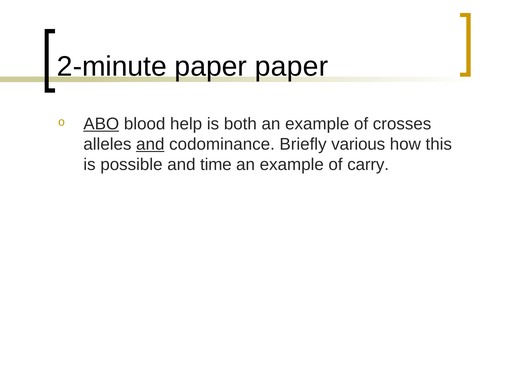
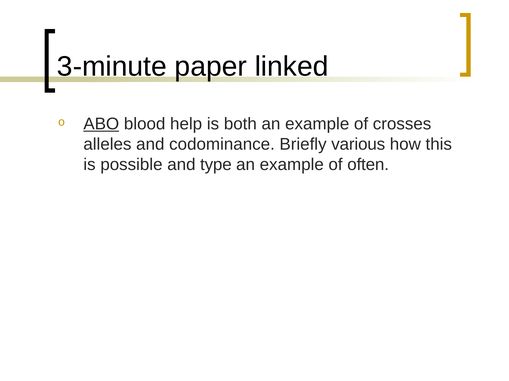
2-minute: 2-minute -> 3-minute (112, 66)
paper paper: paper -> linked (292, 66)
and underline: present -> none (150, 145)
time: time -> type (216, 165)
carry: carry -> often (368, 165)
